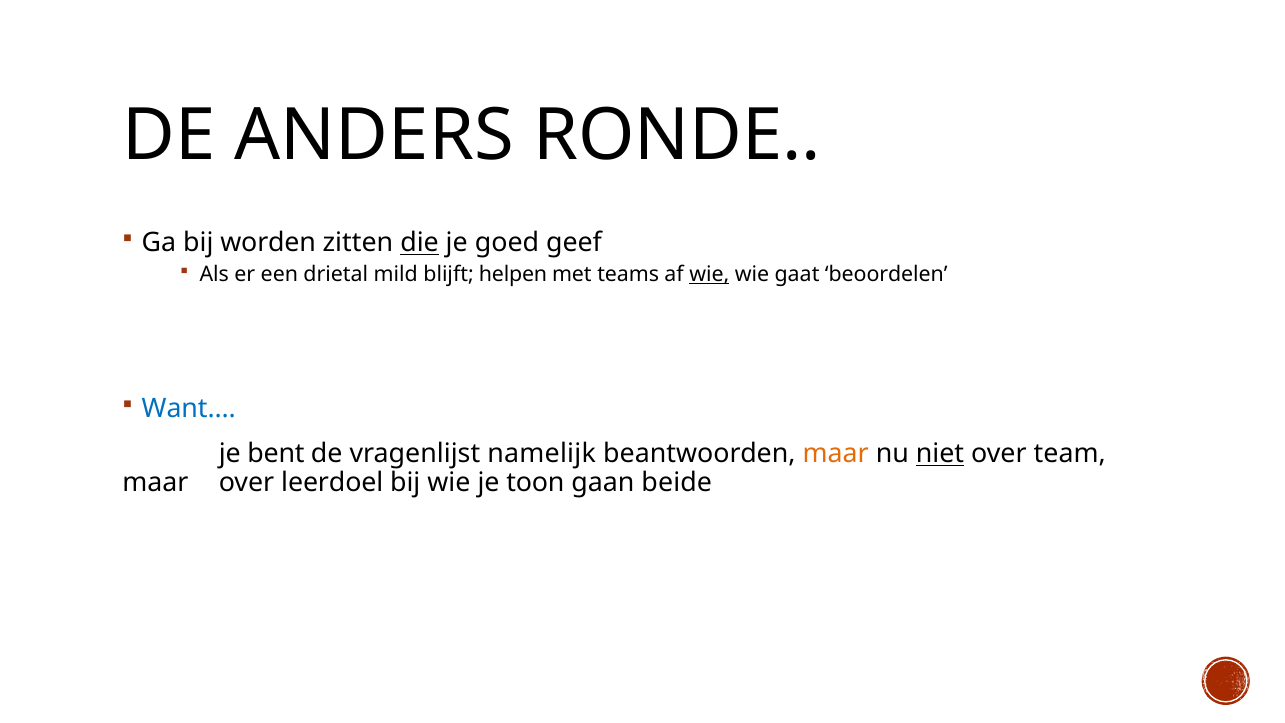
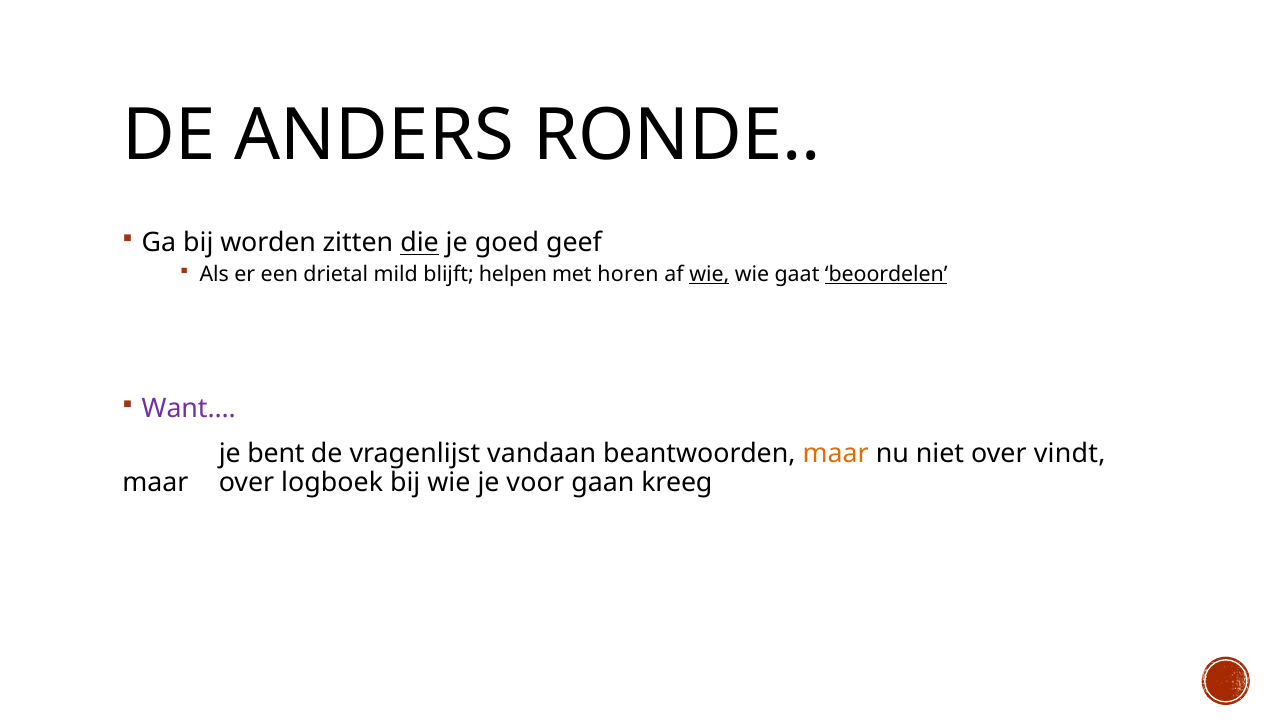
teams: teams -> horen (628, 274)
beoordelen underline: none -> present (886, 274)
Want… colour: blue -> purple (189, 409)
namelijk: namelijk -> vandaan (542, 454)
niet underline: present -> none (940, 454)
team: team -> vindt (1070, 454)
leerdoel: leerdoel -> logboek (332, 483)
toon: toon -> voor (535, 483)
beide: beide -> kreeg (677, 483)
